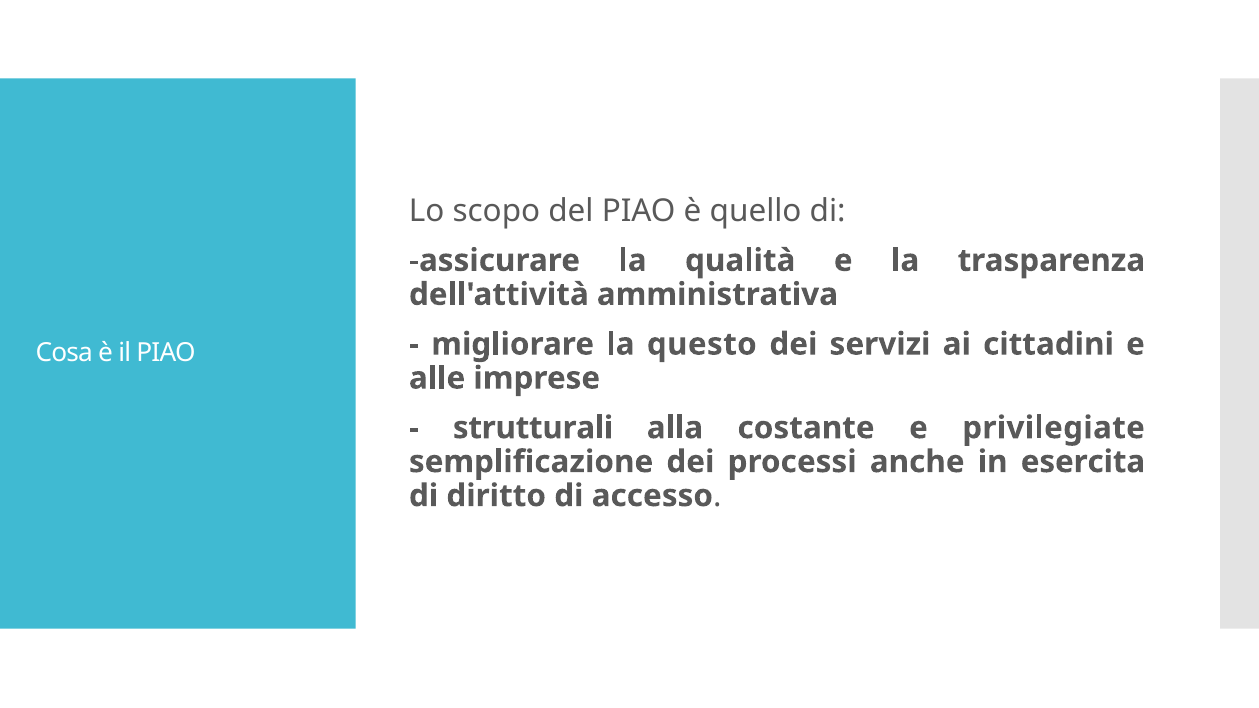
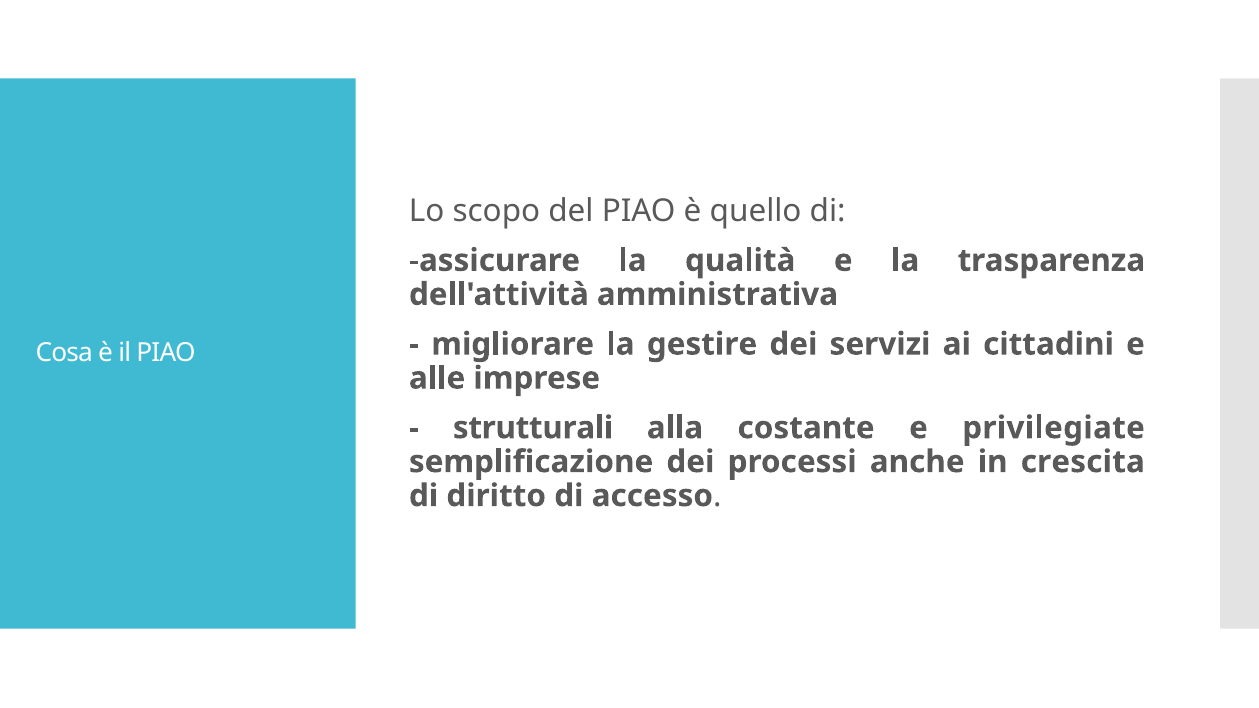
questo: questo -> gestire (702, 344)
esercita: esercita -> crescita (1083, 462)
